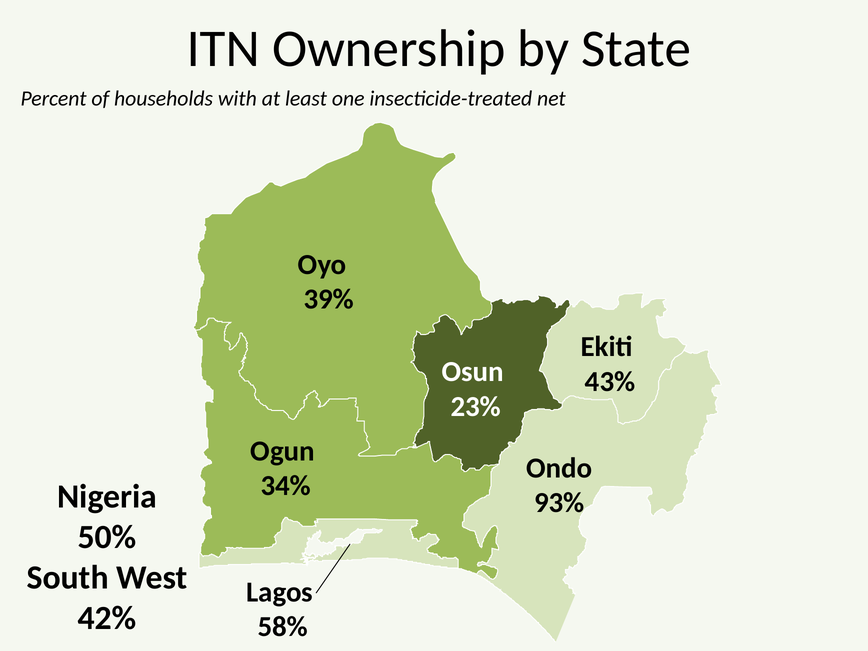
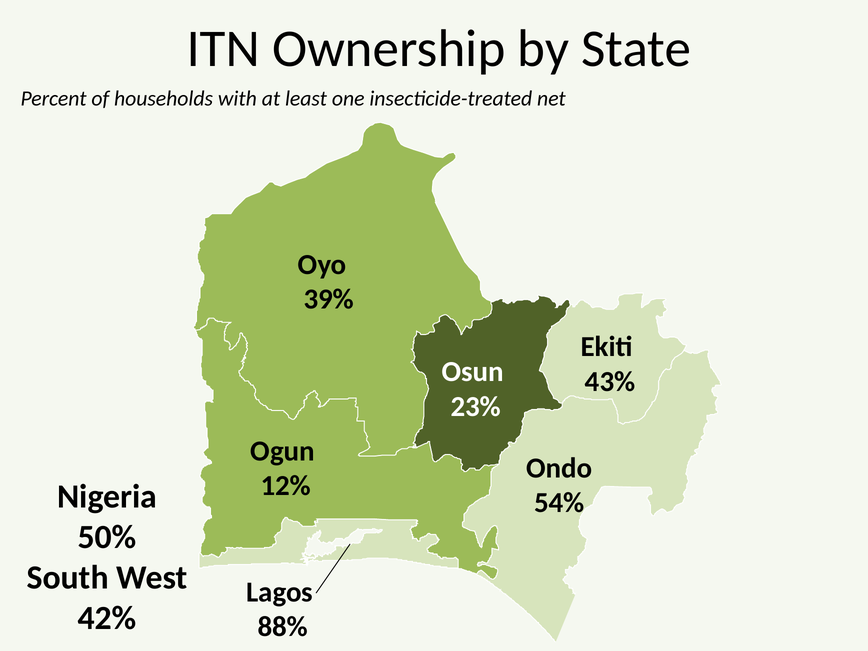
34%: 34% -> 12% (286, 486)
93%: 93% -> 54% (559, 503)
58%: 58% -> 88% (283, 627)
